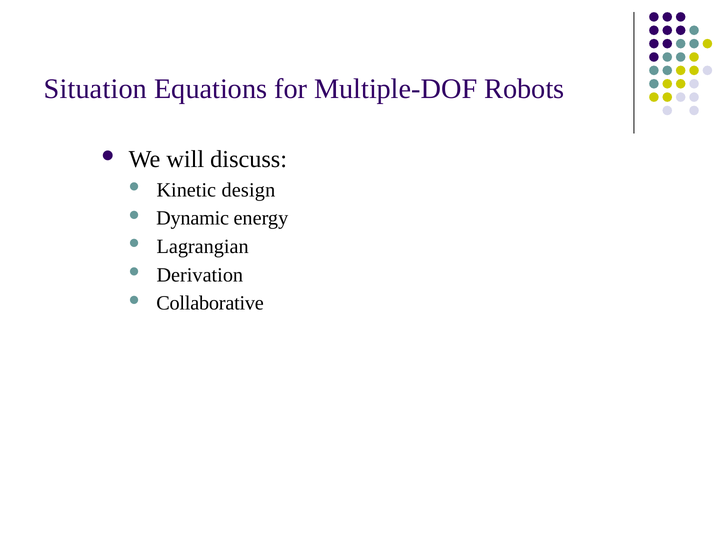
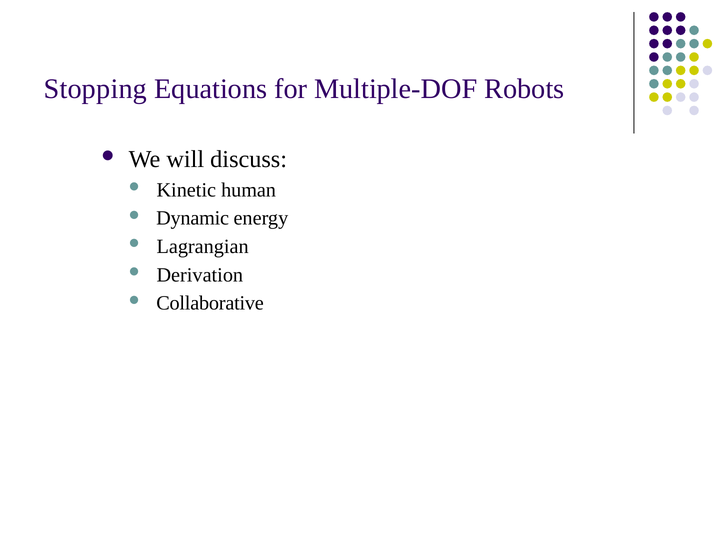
Situation: Situation -> Stopping (95, 89)
design: design -> human (249, 190)
